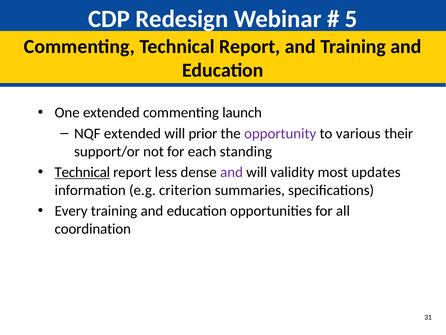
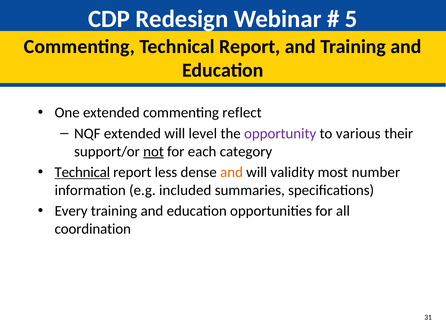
launch: launch -> reflect (242, 113)
prior: prior -> level (203, 133)
not underline: none -> present (154, 151)
standing: standing -> category (246, 151)
and colour: purple -> orange (232, 172)
updates: updates -> number (376, 172)
criterion: criterion -> included (185, 190)
